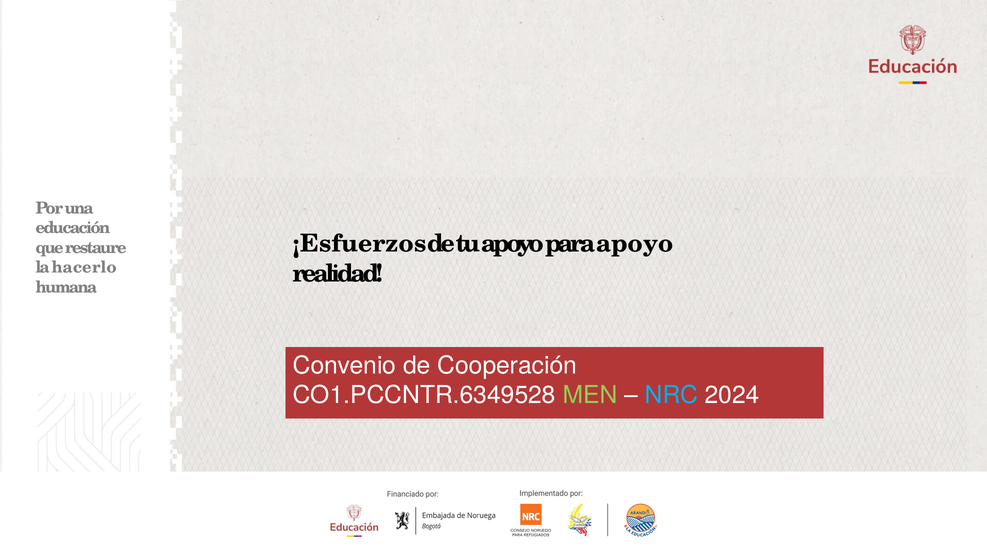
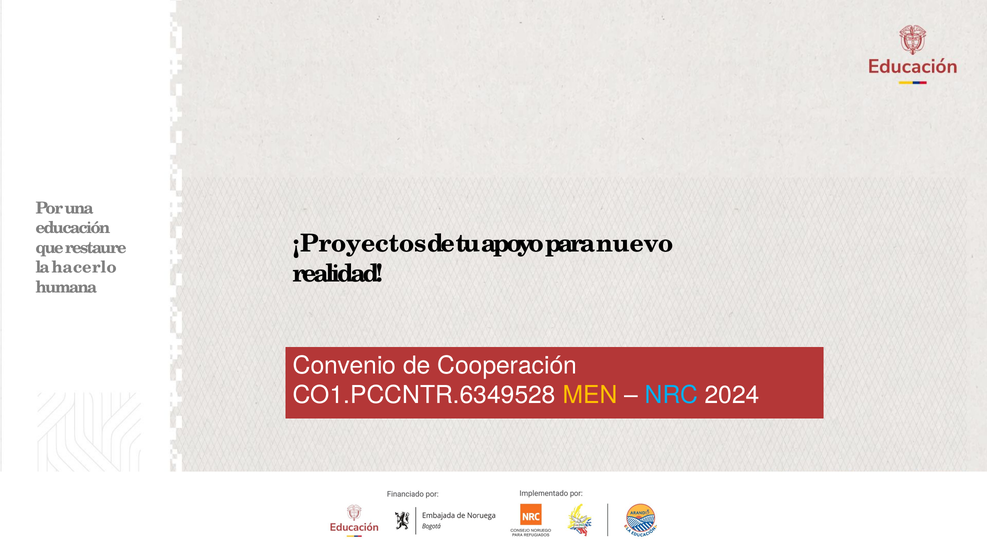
¡Esfuerzos: ¡Esfuerzos -> ¡Proyectos (360, 244)
para apoyo: apoyo -> nuevo (635, 244)
MEN colour: light green -> yellow (590, 395)
